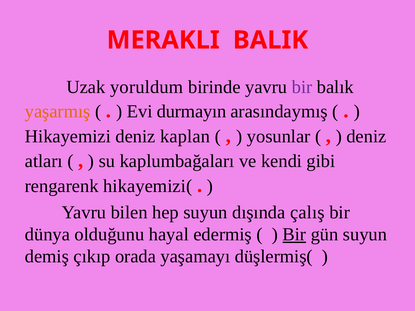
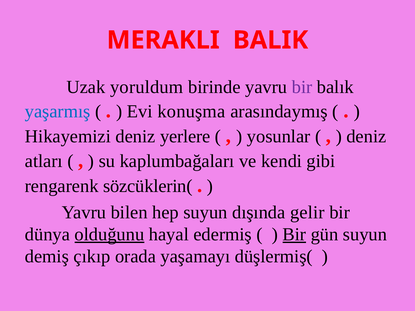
yaşarmış colour: orange -> blue (58, 112)
durmayın: durmayın -> konuşma (191, 112)
kaplan: kaplan -> yerlere (185, 136)
hikayemizi(: hikayemizi( -> sözcüklerin( (148, 186)
çalış: çalış -> gelir (307, 212)
olduğunu underline: none -> present (109, 235)
